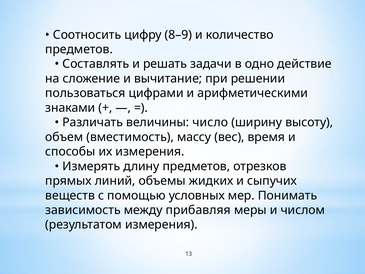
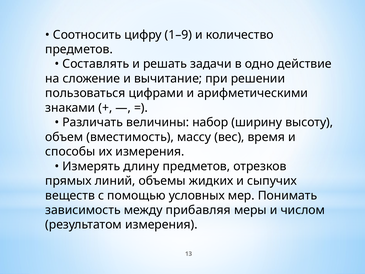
8–9: 8–9 -> 1–9 (178, 35)
число: число -> набор (210, 122)
